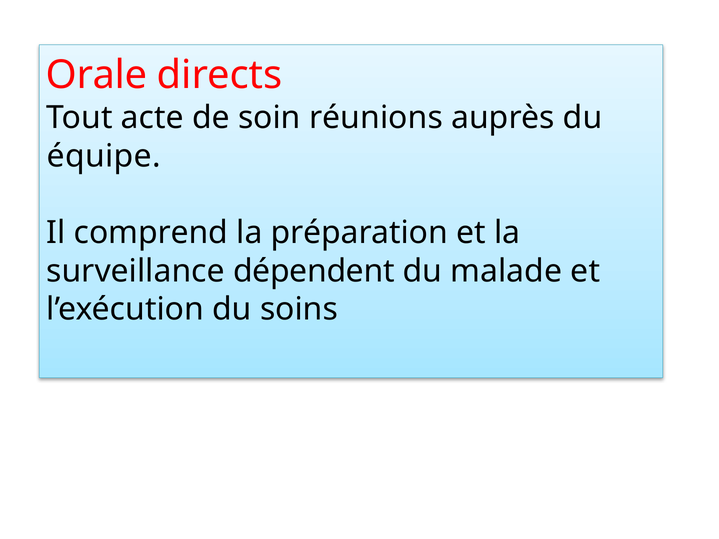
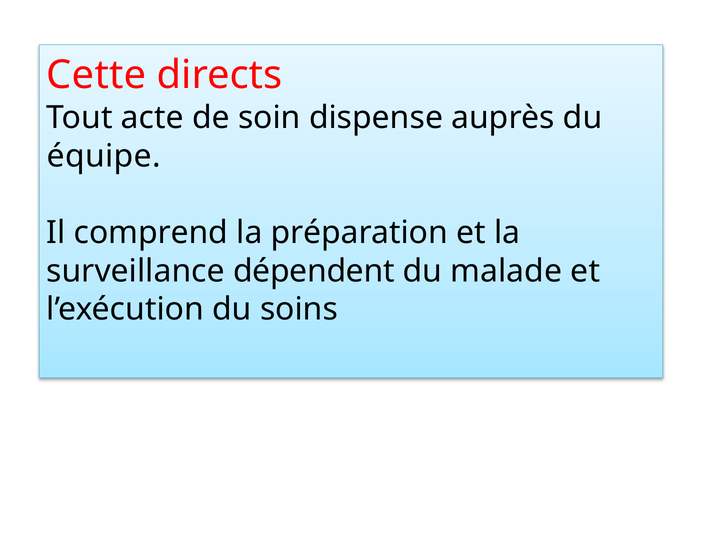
Orale: Orale -> Cette (96, 75)
réunions: réunions -> dispense (376, 118)
